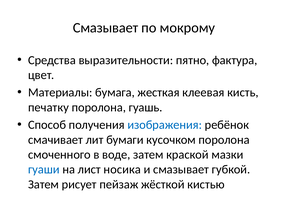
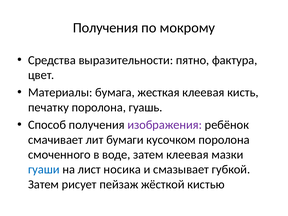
Смазывает: Смазывает -> Получения (106, 28)
изображения colour: blue -> purple (165, 125)
затем краской: краской -> клеевая (187, 155)
